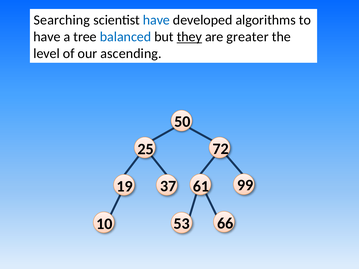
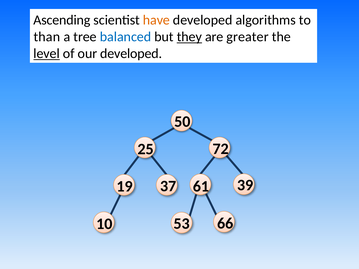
Searching: Searching -> Ascending (62, 20)
have colour: blue -> orange (156, 20)
have: have -> than (47, 37)
level underline: none -> present (47, 54)
our ascending: ascending -> developed (131, 54)
99: 99 -> 39 (245, 185)
